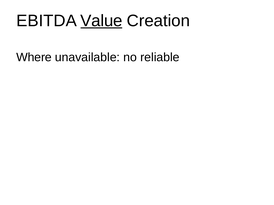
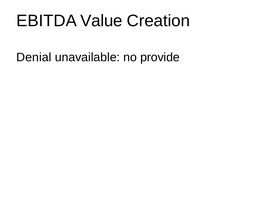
Value underline: present -> none (101, 21)
Where: Where -> Denial (34, 57)
reliable: reliable -> provide (160, 57)
